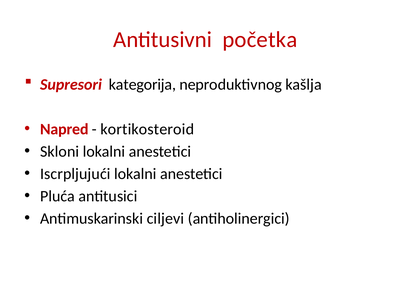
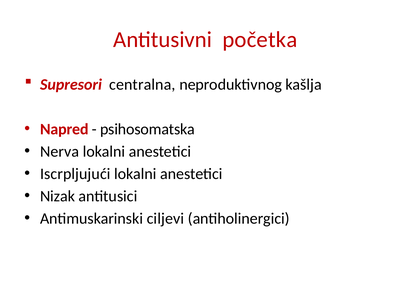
kategorija: kategorija -> centralna (142, 85)
kortikosteroid: kortikosteroid -> psihosomatska (147, 129)
Skloni: Skloni -> Nerva (60, 152)
Pluća: Pluća -> Nizak (58, 196)
